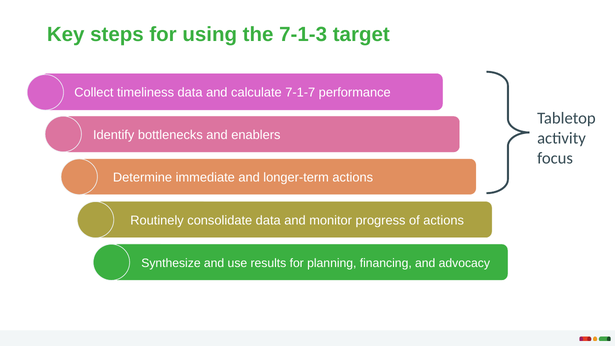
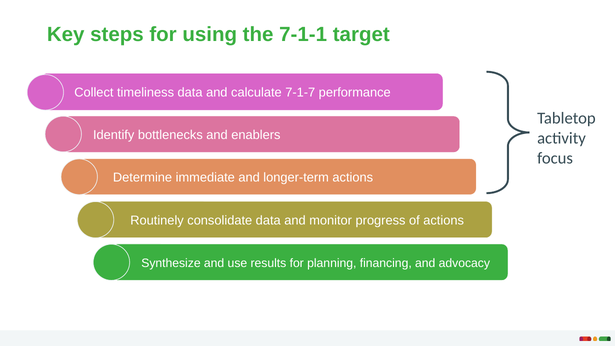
7-1-3: 7-1-3 -> 7-1-1 (303, 34)
